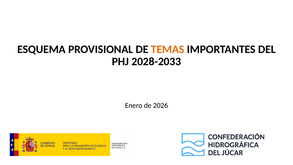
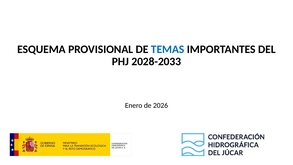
TEMAS colour: orange -> blue (168, 49)
